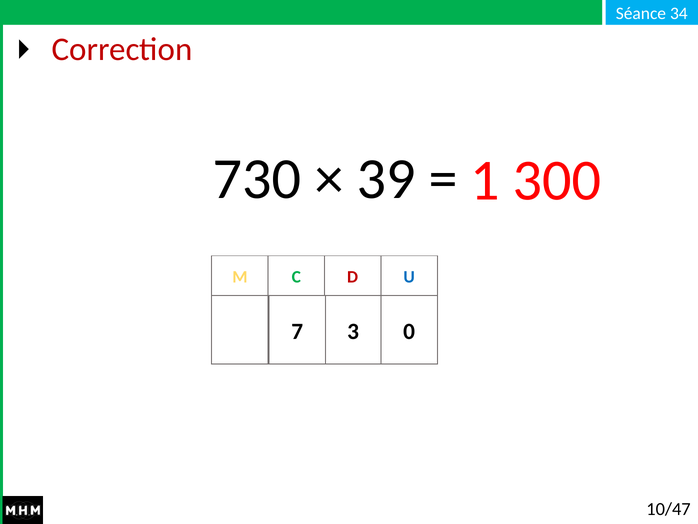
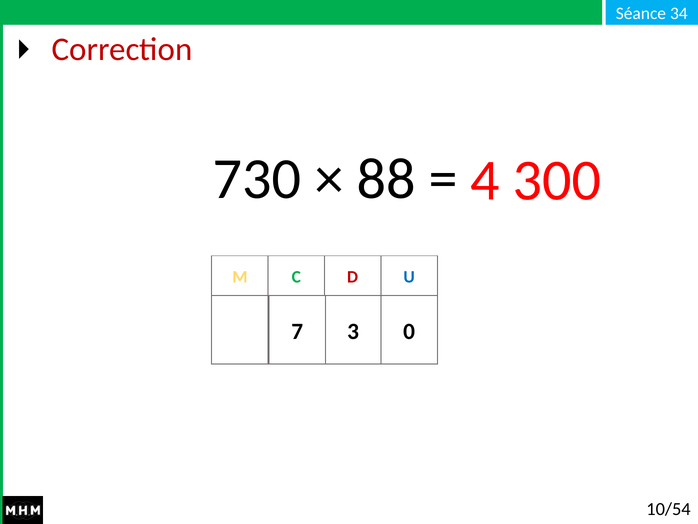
39: 39 -> 88 (386, 179)
1: 1 -> 4 (485, 181)
10/47: 10/47 -> 10/54 (669, 509)
